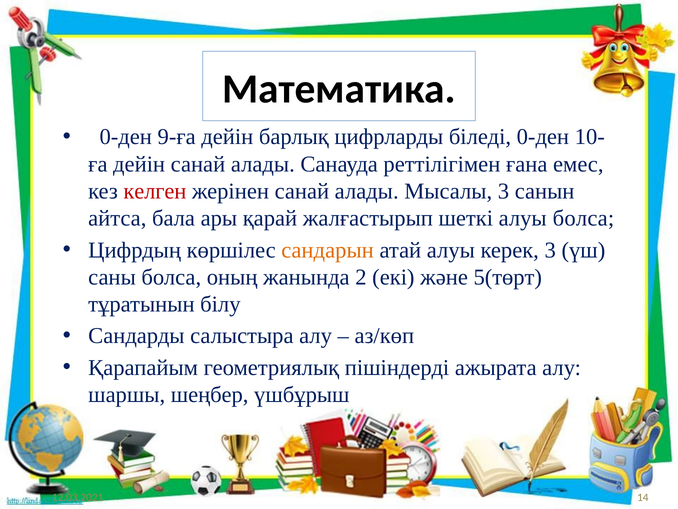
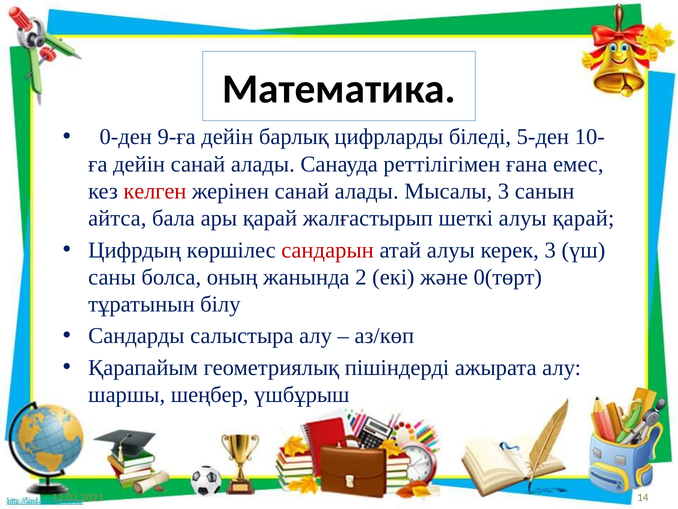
біледі 0-ден: 0-ден -> 5-ден (543, 137)
алуы болса: болса -> қарай (583, 218)
сандарын colour: orange -> red (328, 250)
5(төрт: 5(төрт -> 0(төрт (508, 277)
